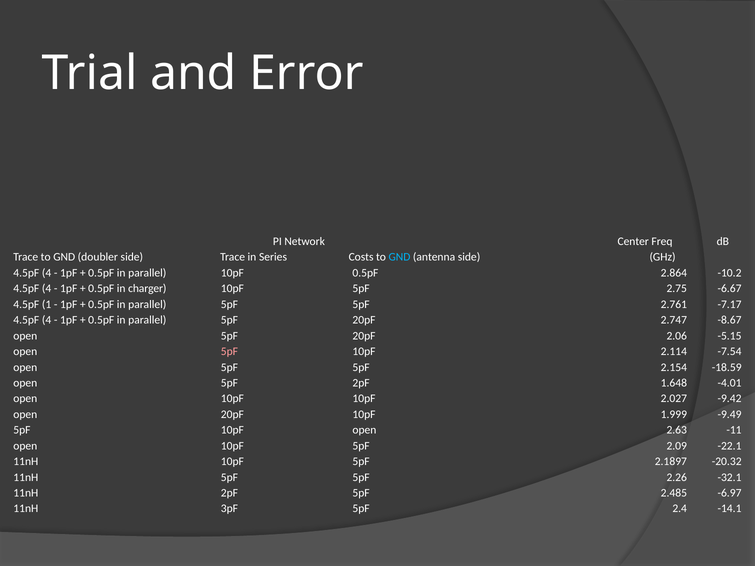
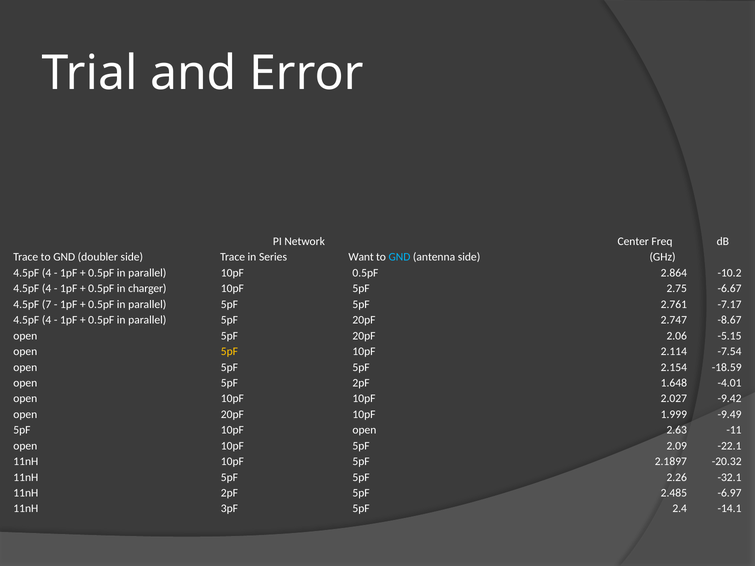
Costs: Costs -> Want (361, 257)
1: 1 -> 7 (47, 304)
5pF colour: pink -> yellow (229, 352)
